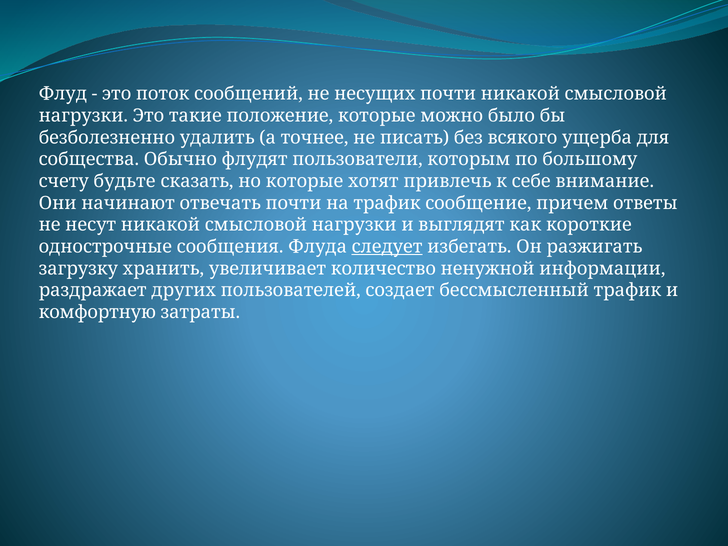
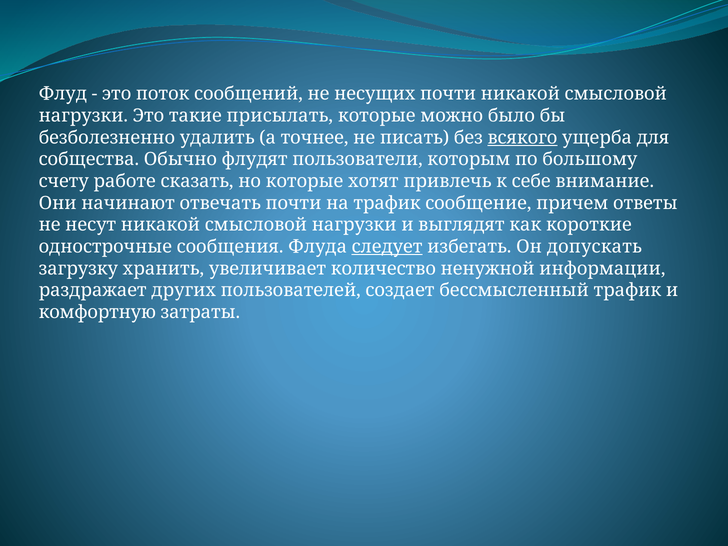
положение: положение -> присылать (280, 116)
всякого underline: none -> present (522, 138)
будьте: будьте -> работе (125, 181)
разжигать: разжигать -> допускать (594, 247)
